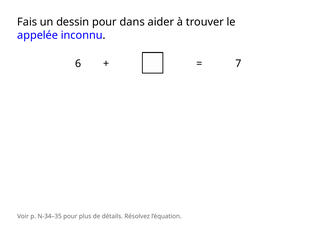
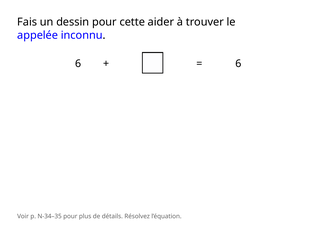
dans: dans -> cette (132, 22)
7: 7 -> 6 (238, 64)
